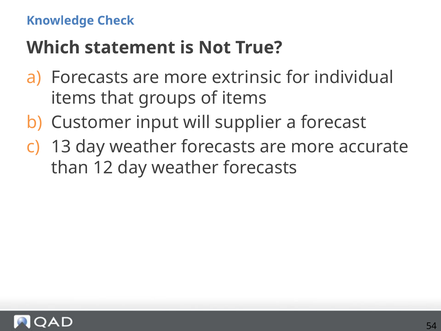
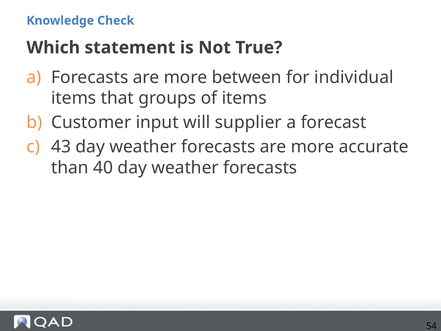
extrinsic: extrinsic -> between (247, 77)
13: 13 -> 43 (61, 147)
12: 12 -> 40 (103, 168)
